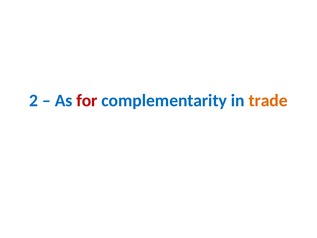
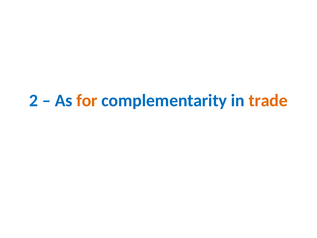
for colour: red -> orange (87, 101)
